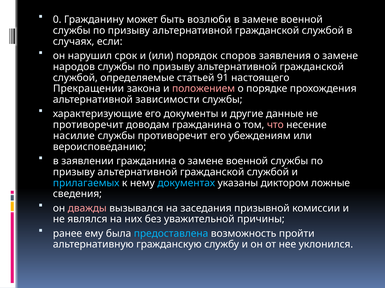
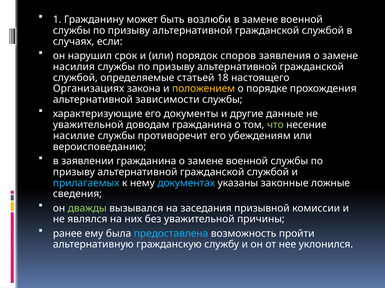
0: 0 -> 1 (57, 20)
народов: народов -> насилия (74, 67)
91: 91 -> 18 (223, 78)
Прекращении: Прекращении -> Организациях (89, 89)
положением colour: pink -> yellow (204, 89)
противоречит: противоречит -> уважительной (88, 125)
что colour: pink -> light green (275, 125)
диктором: диктором -> законные (285, 183)
дважды colour: pink -> light green (87, 209)
